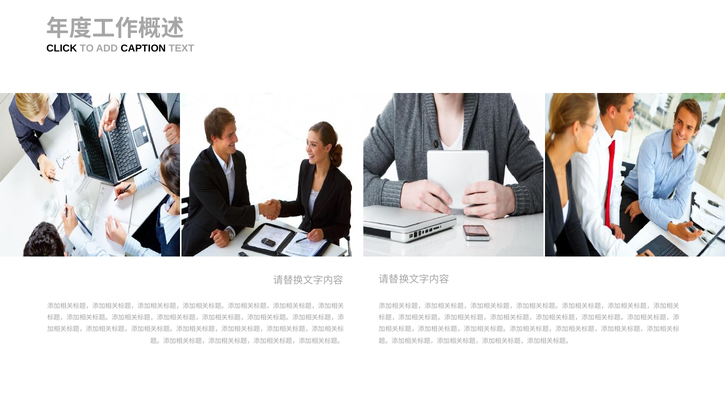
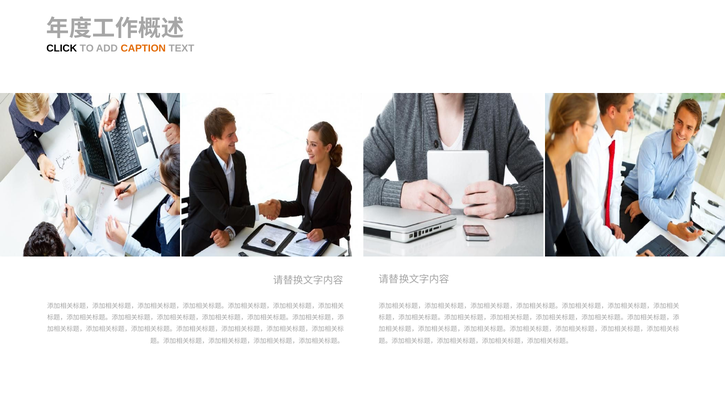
CAPTION colour: black -> orange (143, 49)
